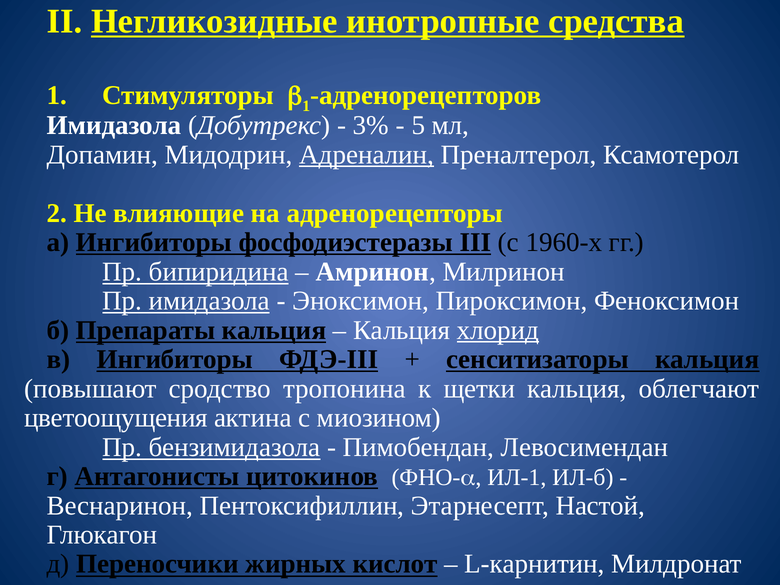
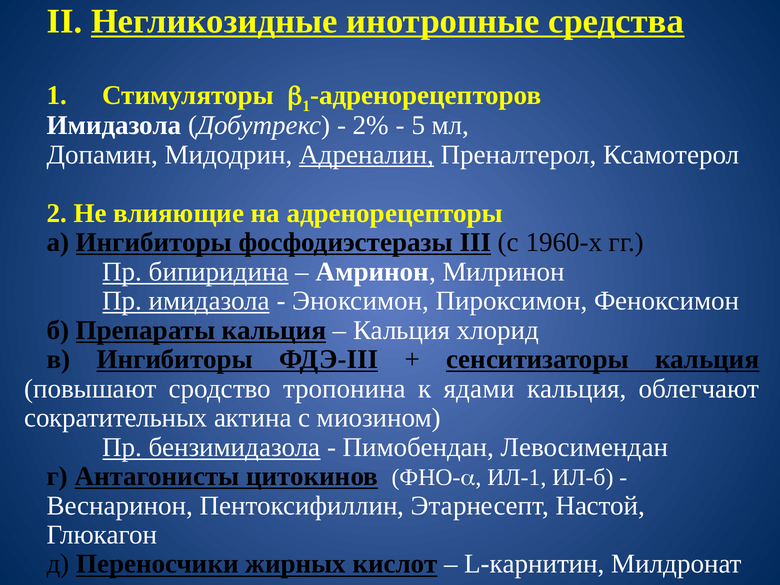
3%: 3% -> 2% (371, 126)
хлорид underline: present -> none (498, 330)
щетки: щетки -> ядами (479, 389)
цветоощущения: цветоощущения -> сократительных (116, 418)
